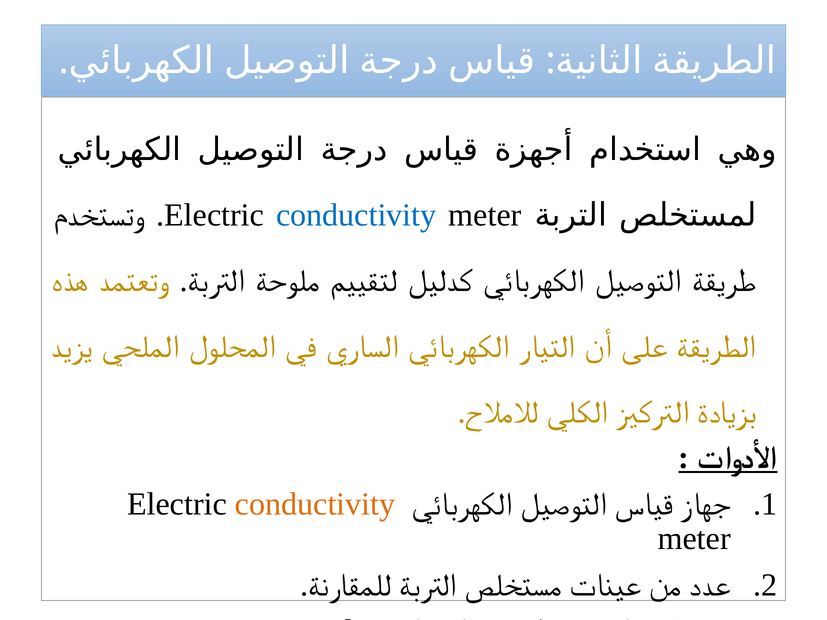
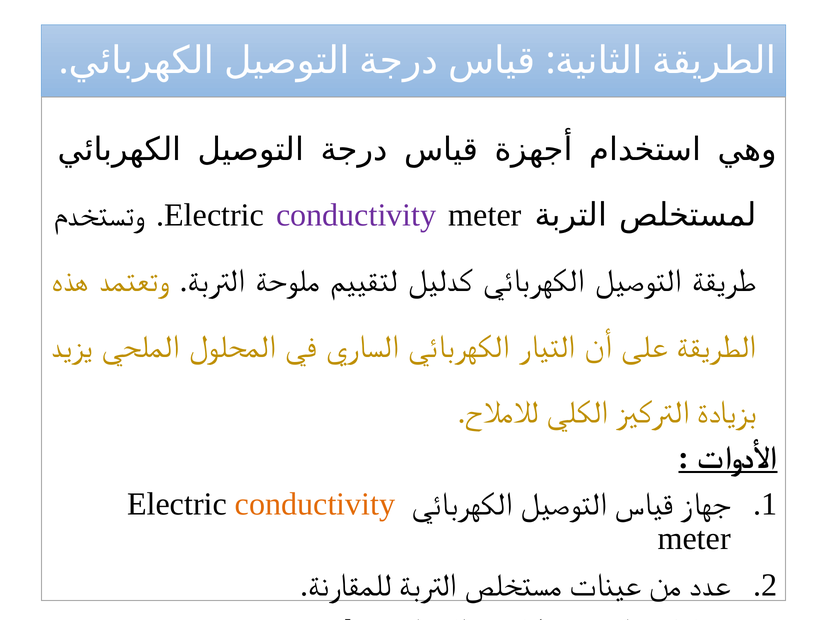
conductivity colour: blue -> purple (356, 215)
